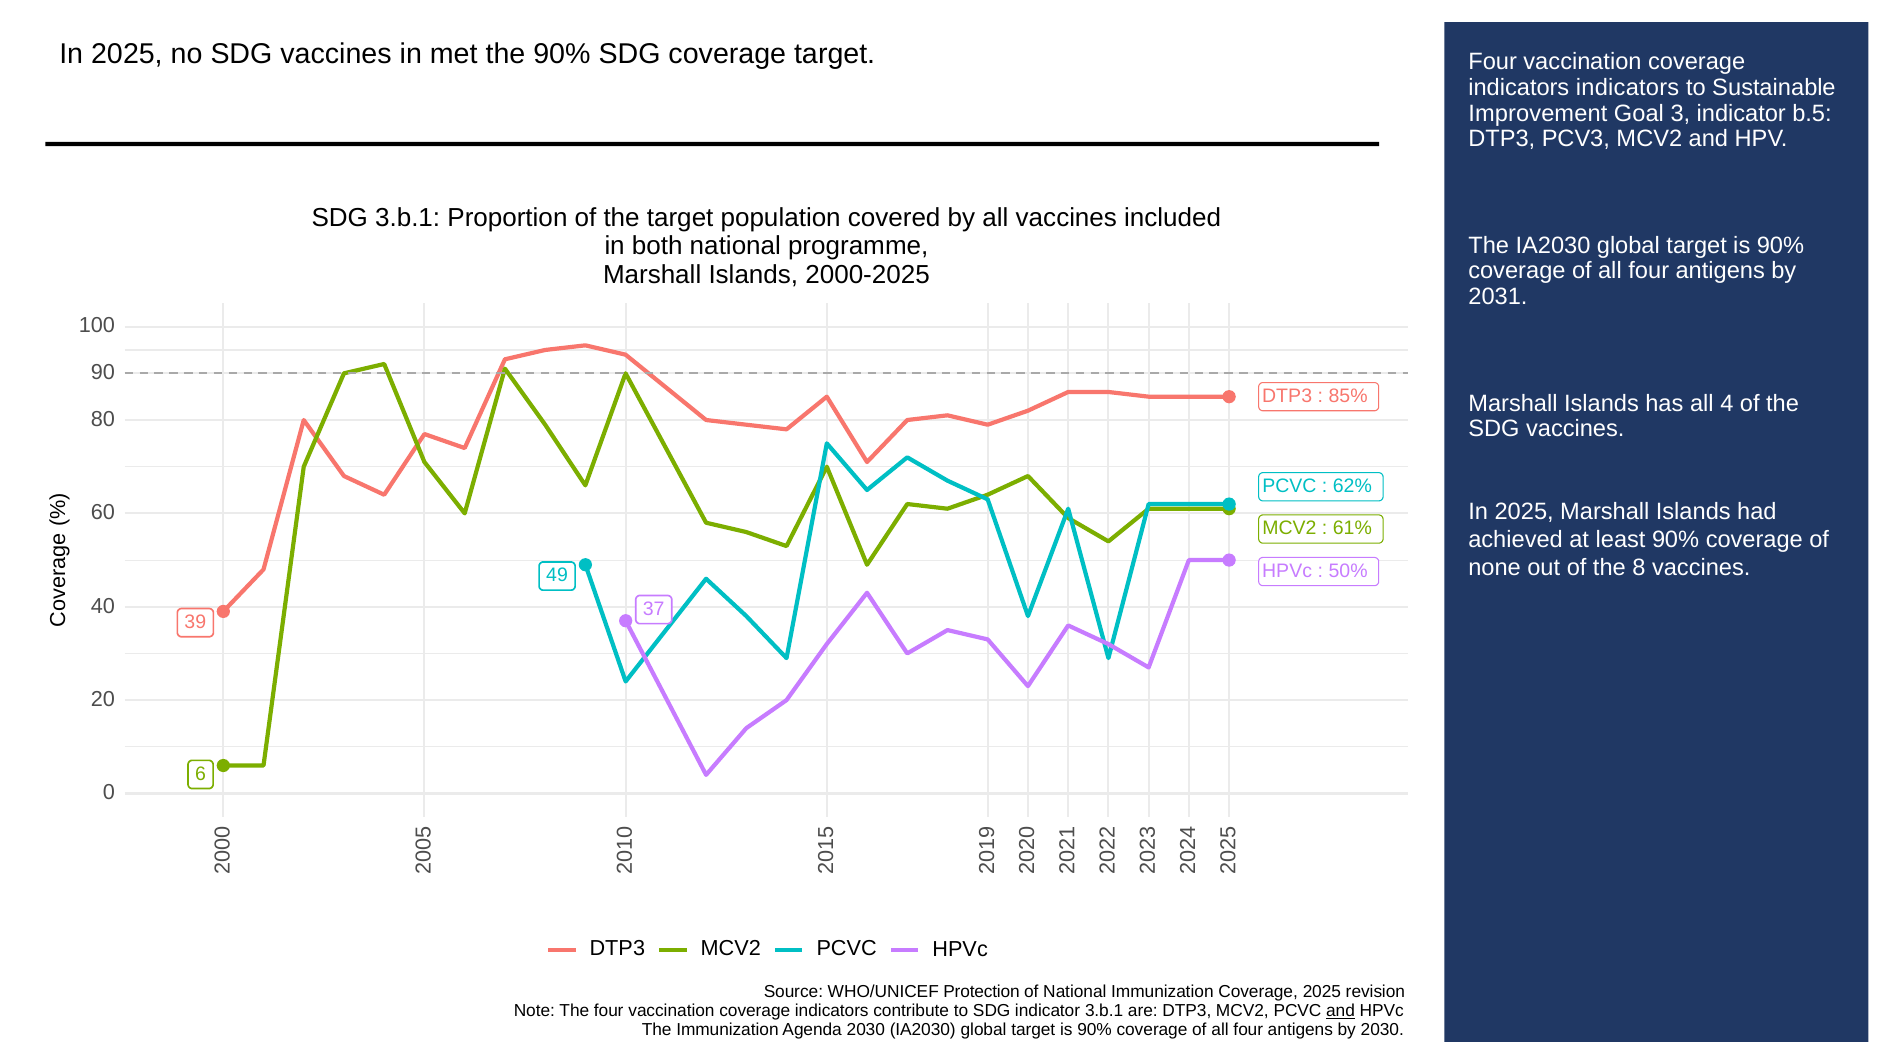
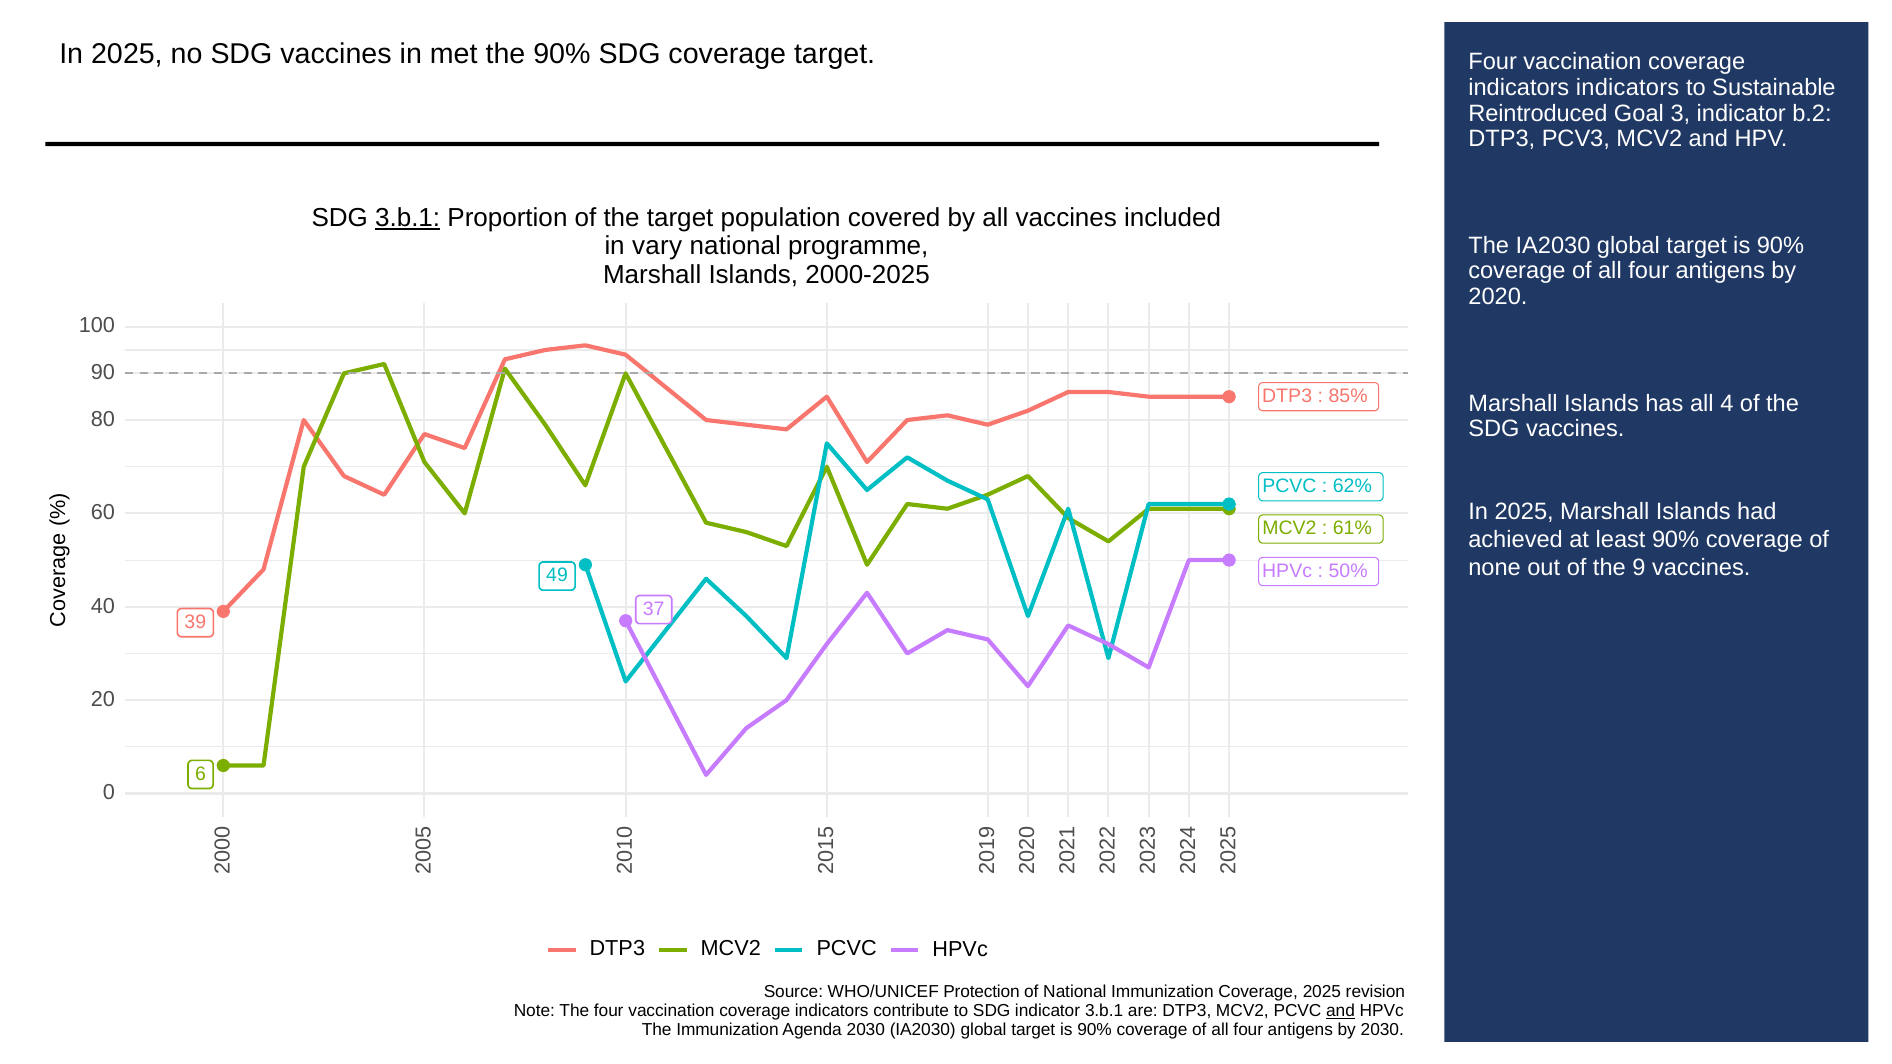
Improvement: Improvement -> Reintroduced (1538, 113)
b.5: b.5 -> b.2 (1812, 113)
3.b.1 underline: none -> present (408, 218)
both: both -> vary (657, 246)
2031: 2031 -> 2020 (1498, 297)
the 8: 8 -> 9 (1639, 568)
